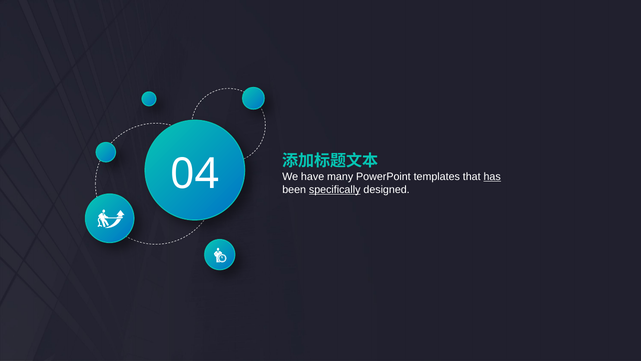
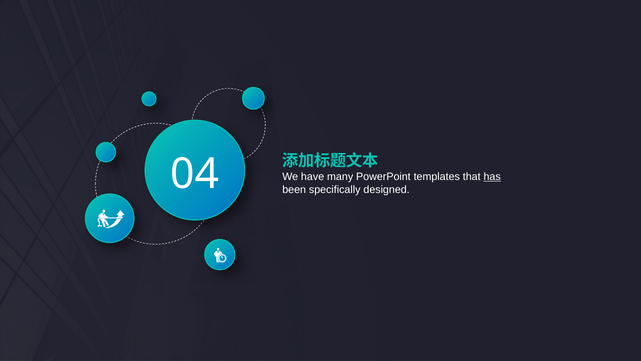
specifically underline: present -> none (335, 189)
